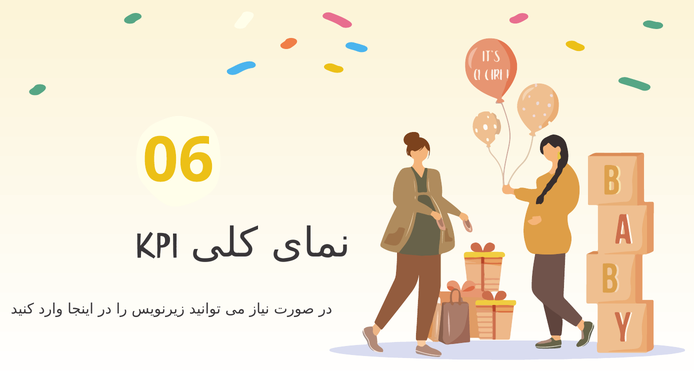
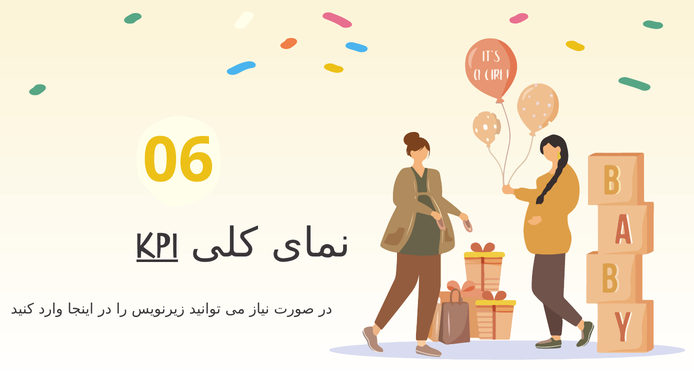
KPI underline: none -> present (157, 243)
